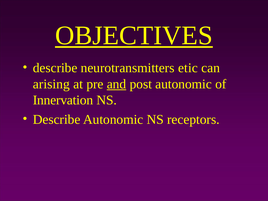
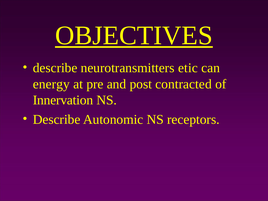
arising: arising -> energy (51, 84)
and underline: present -> none (117, 84)
post autonomic: autonomic -> contracted (183, 84)
